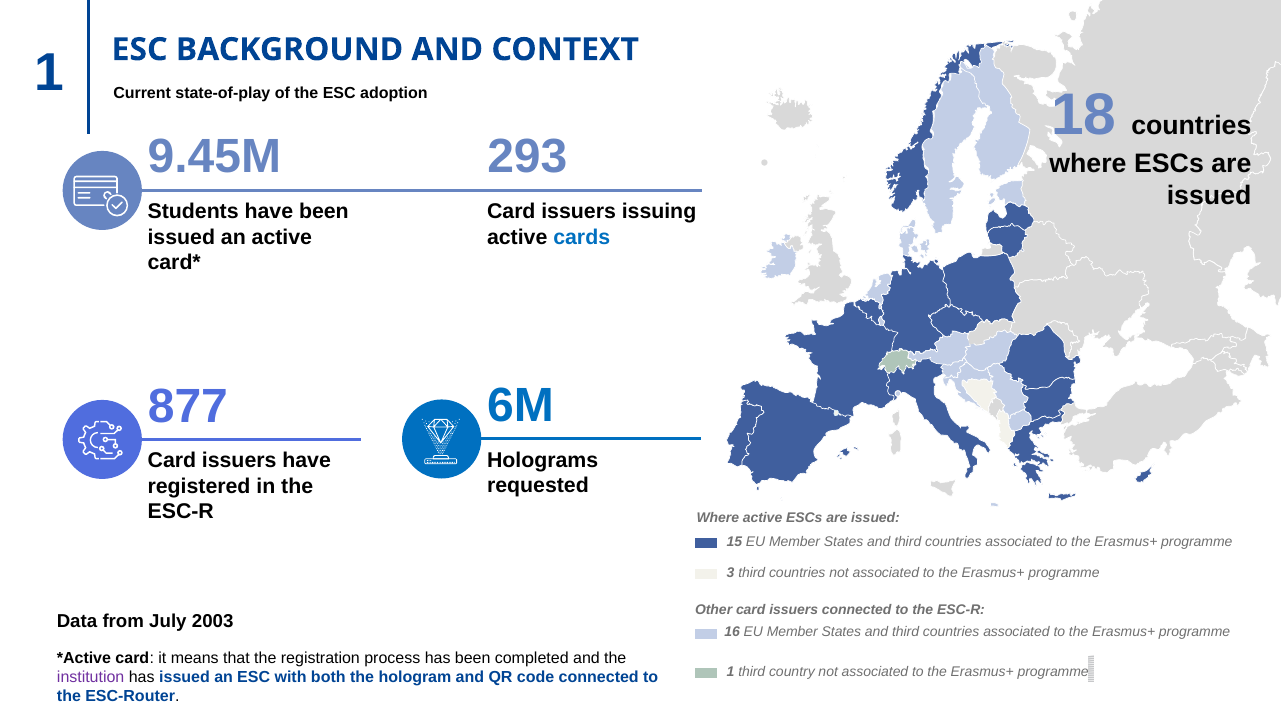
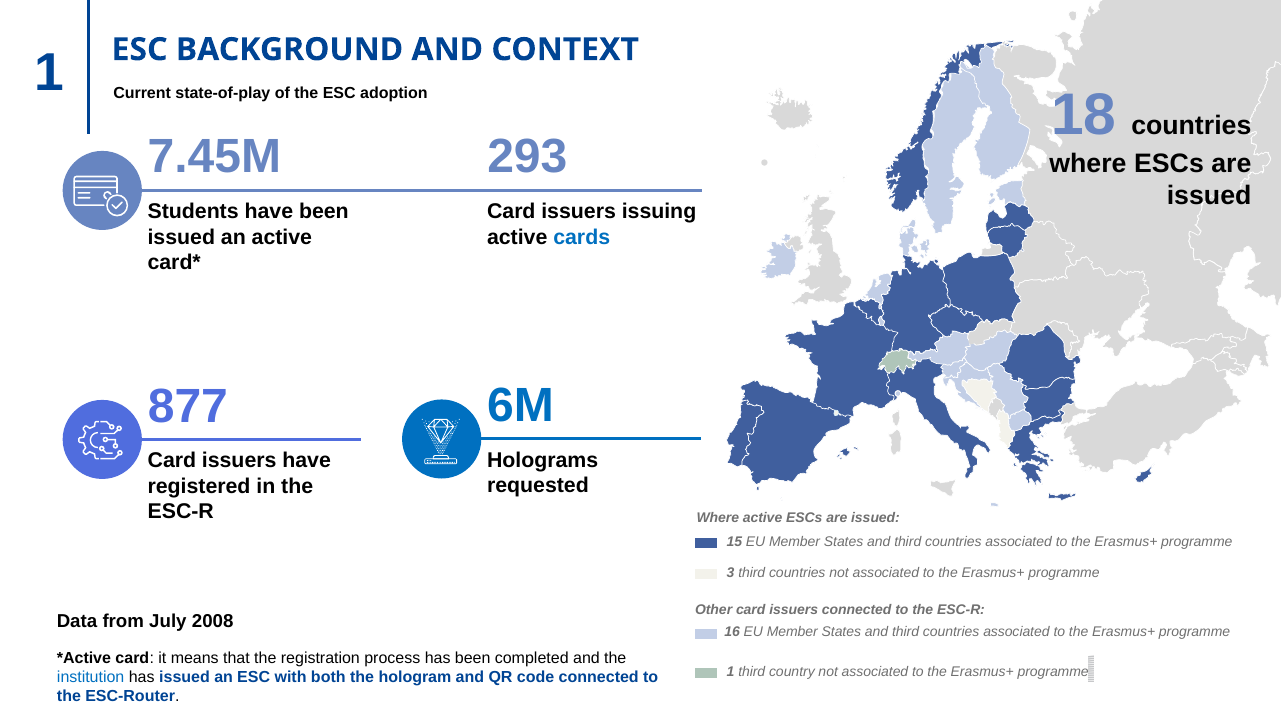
9.45M: 9.45M -> 7.45M (214, 157)
2003: 2003 -> 2008 (213, 622)
institution colour: purple -> blue (91, 678)
